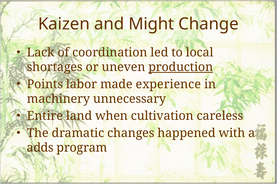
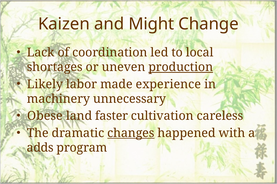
Points: Points -> Likely (45, 84)
Entire: Entire -> Obese (45, 116)
when: when -> faster (112, 116)
changes underline: none -> present (131, 133)
